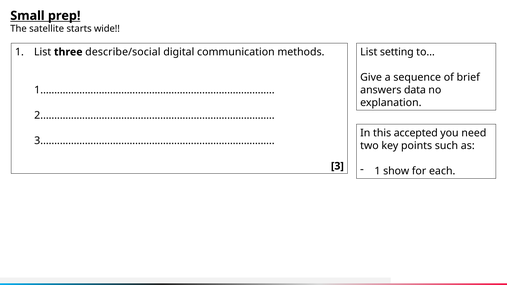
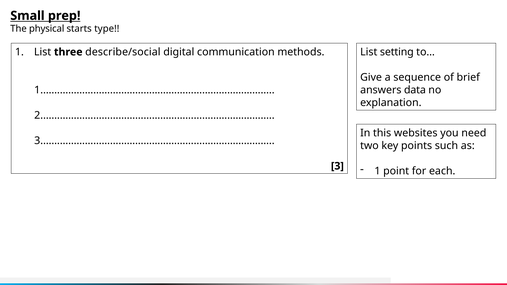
satellite: satellite -> physical (47, 29)
wide: wide -> type (107, 29)
accepted: accepted -> websites (416, 133)
show: show -> point (396, 171)
